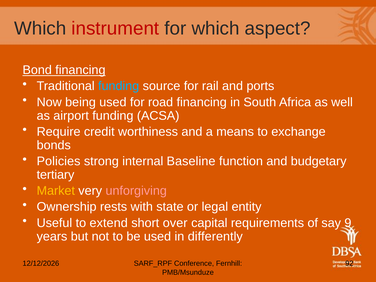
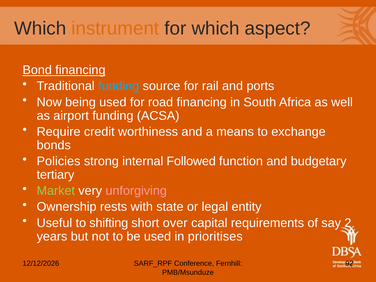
instrument colour: red -> orange (115, 28)
Baseline: Baseline -> Followed (191, 161)
Market colour: yellow -> light green (56, 191)
extend: extend -> shifting (109, 223)
9: 9 -> 2 (348, 223)
differently: differently -> prioritises (215, 236)
